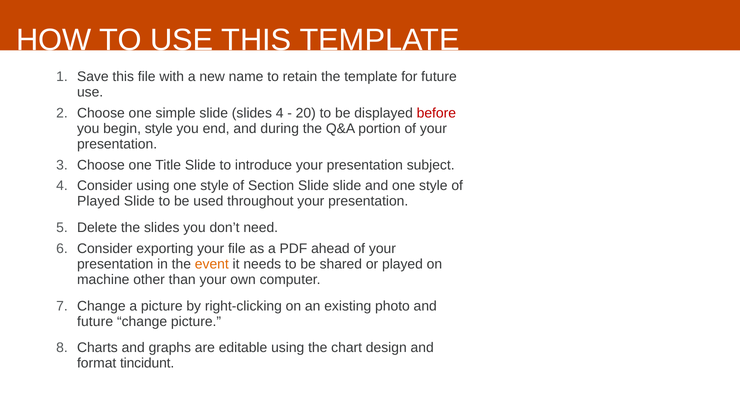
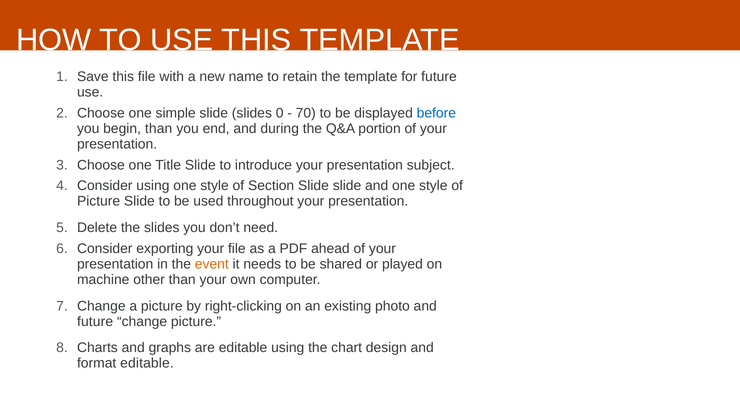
slides 4: 4 -> 0 (280, 113)
20: 20 -> 70 (306, 113)
before colour: red -> blue (436, 113)
begin style: style -> than (159, 129)
Played: Played -> Picture (99, 202)
format tincidunt: tincidunt -> editable (147, 364)
